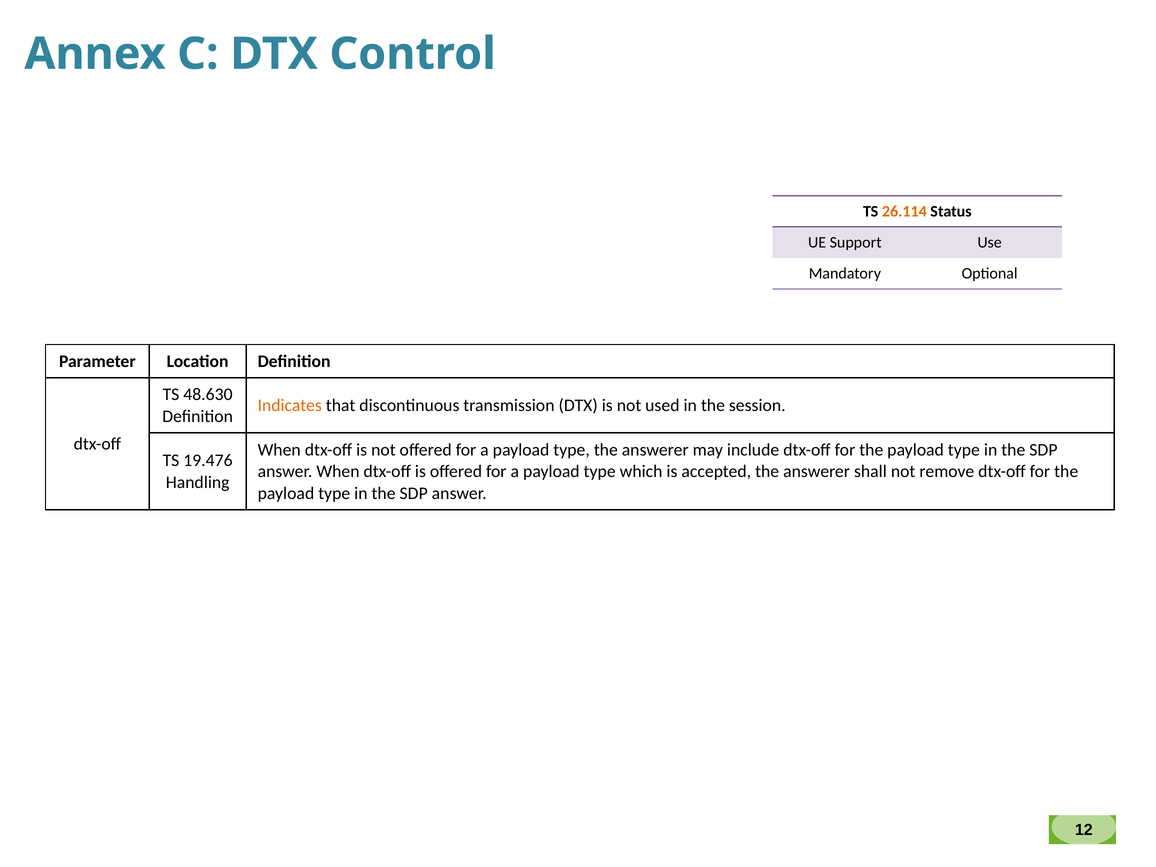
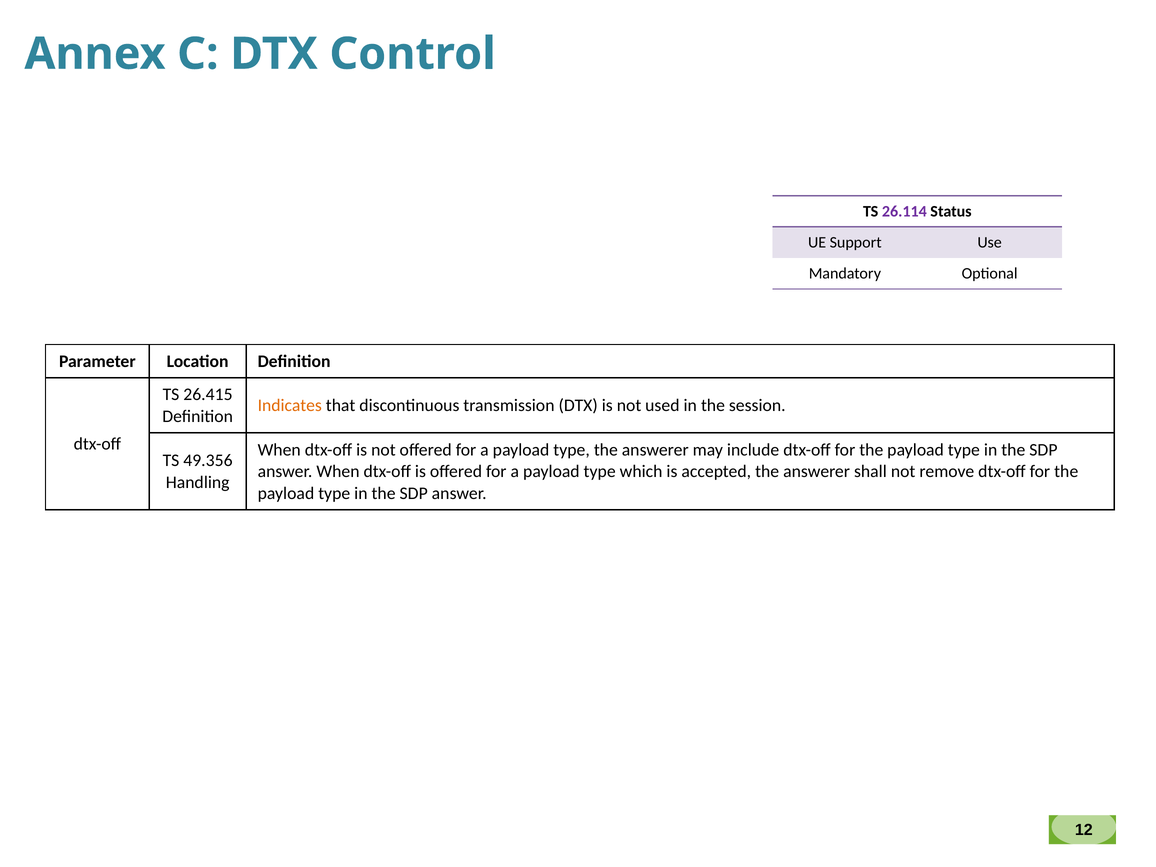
26.114 colour: orange -> purple (904, 211)
48.630: 48.630 -> 26.415 (208, 395)
19.476: 19.476 -> 49.356 (208, 461)
